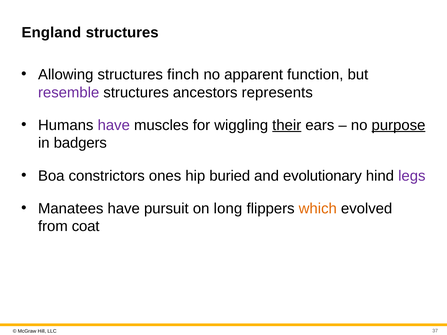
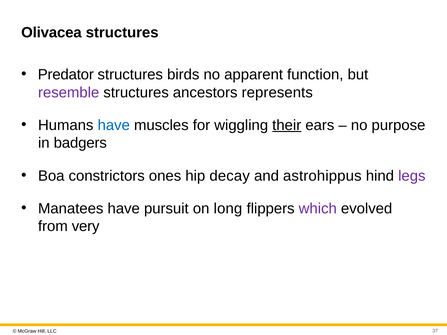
England: England -> Olivacea (51, 33)
Allowing: Allowing -> Predator (66, 75)
finch: finch -> birds (183, 75)
have colour: purple -> blue (114, 125)
purpose underline: present -> none (398, 125)
buried: buried -> decay (230, 176)
evolutionary: evolutionary -> astrohippus (322, 176)
which colour: orange -> purple (318, 209)
coat: coat -> very (86, 227)
